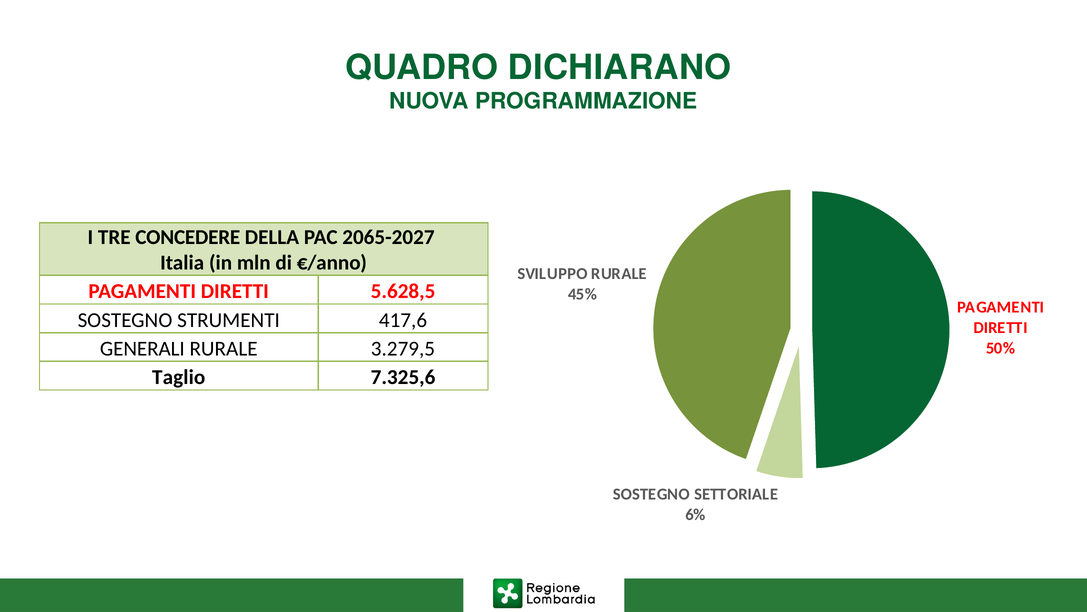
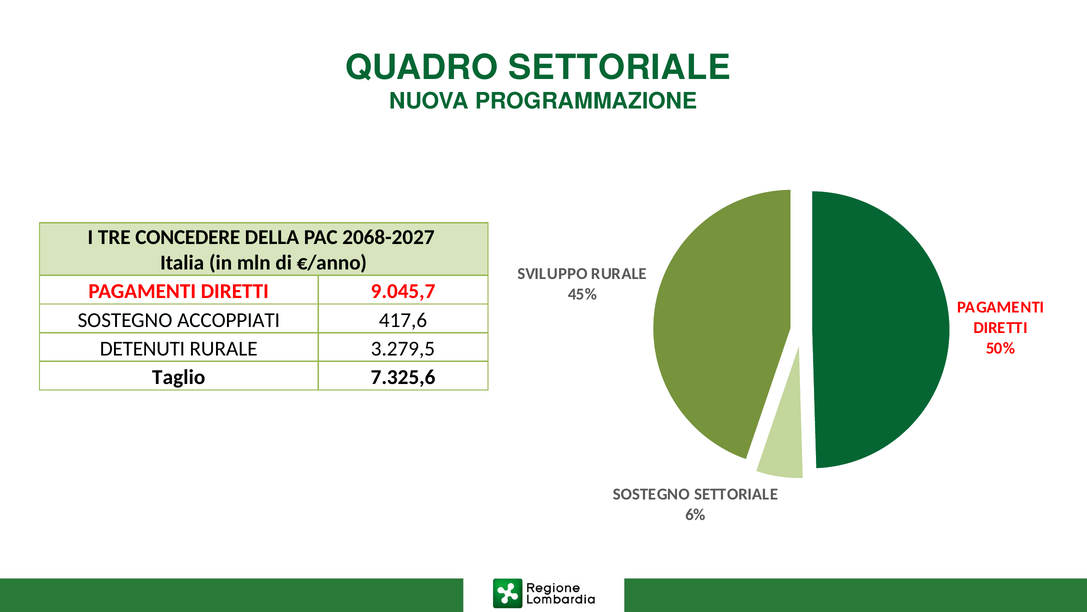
QUADRO DICHIARANO: DICHIARANO -> SETTORIALE (620, 68)
2065-2027: 2065-2027 -> 2068-2027 (388, 237)
5.628,5: 5.628,5 -> 9.045,7 (403, 291)
STRUMENTI: STRUMENTI -> ACCOPPIATI (229, 320)
GENERALI: GENERALI -> DETENUTI (142, 348)
